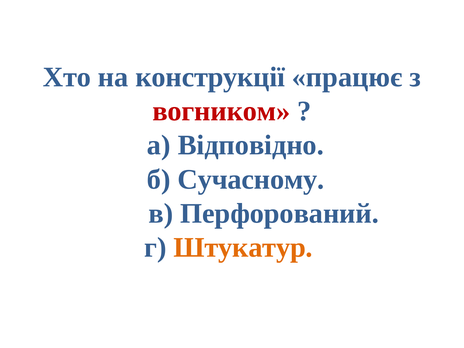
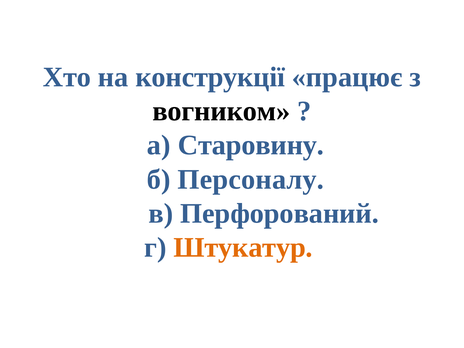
вогником colour: red -> black (221, 111)
Відповідно: Відповідно -> Старовину (251, 145)
Сучасному: Сучасному -> Персоналу (251, 179)
